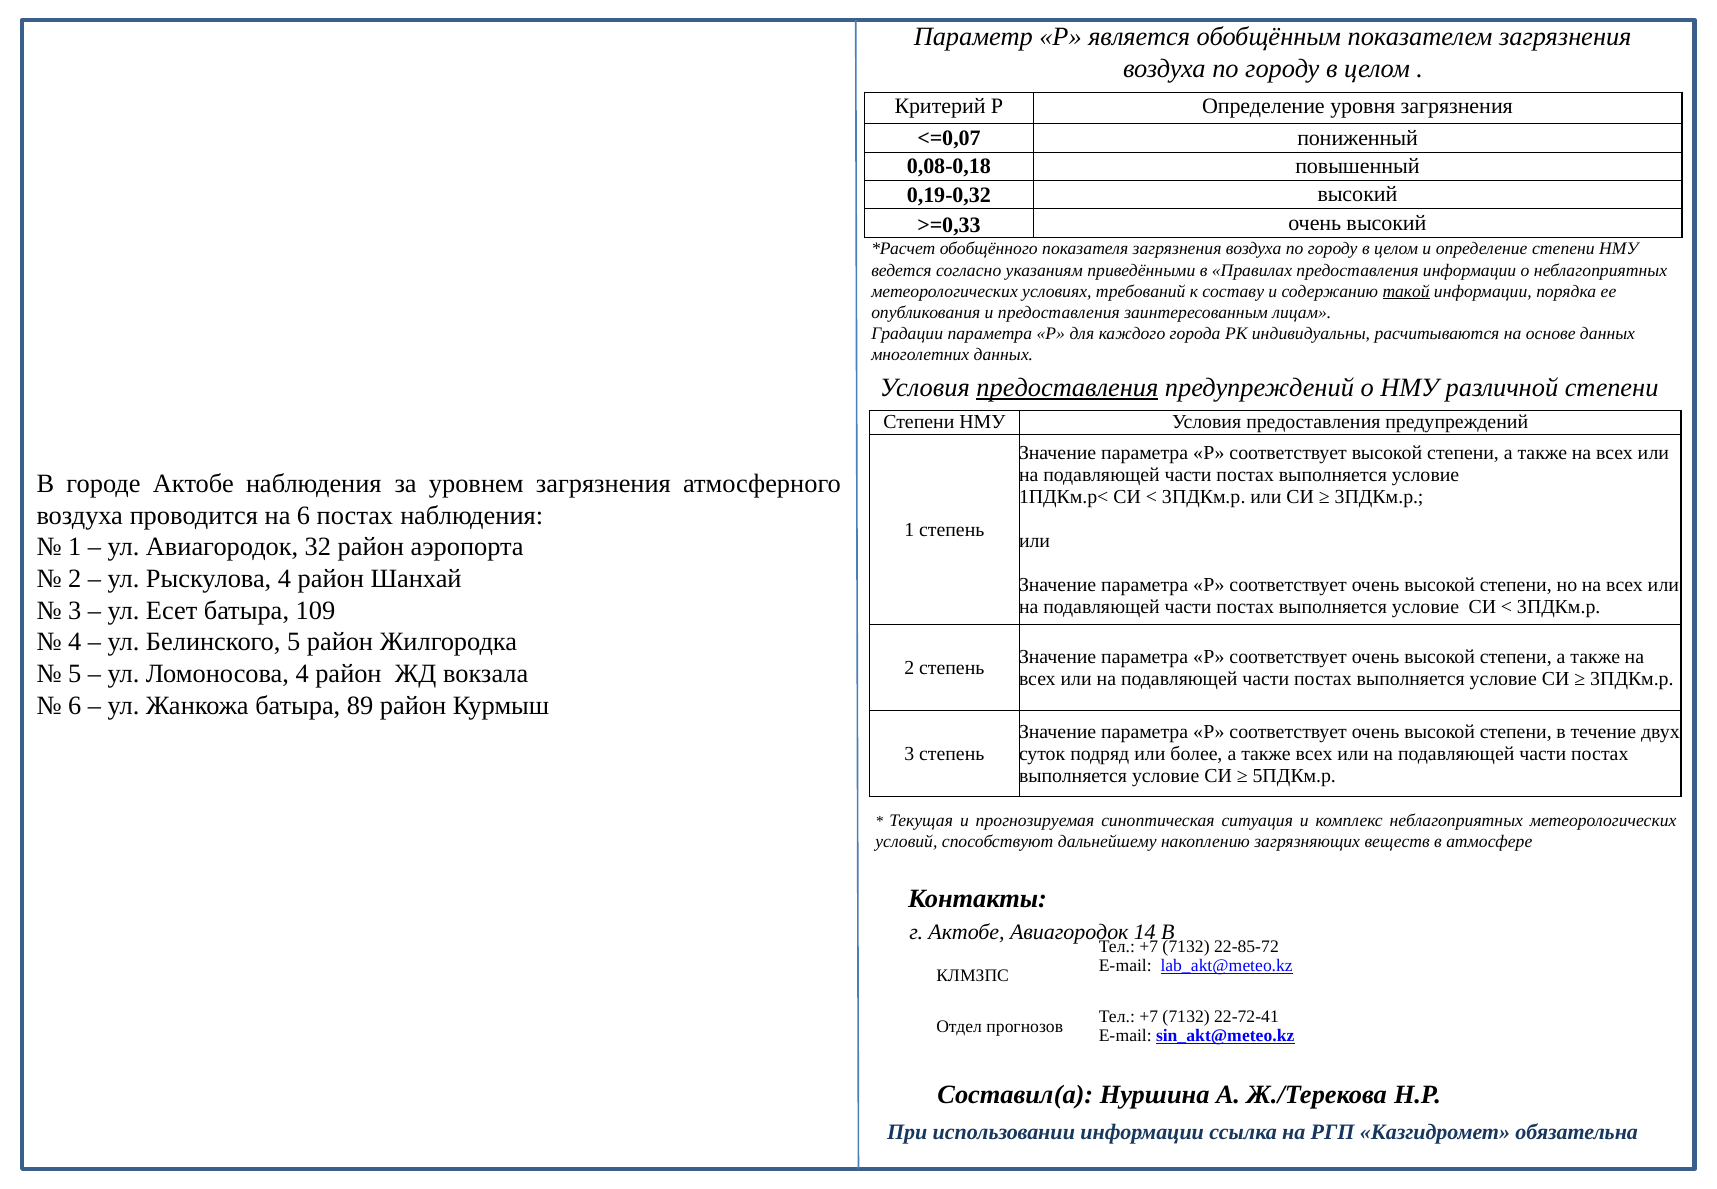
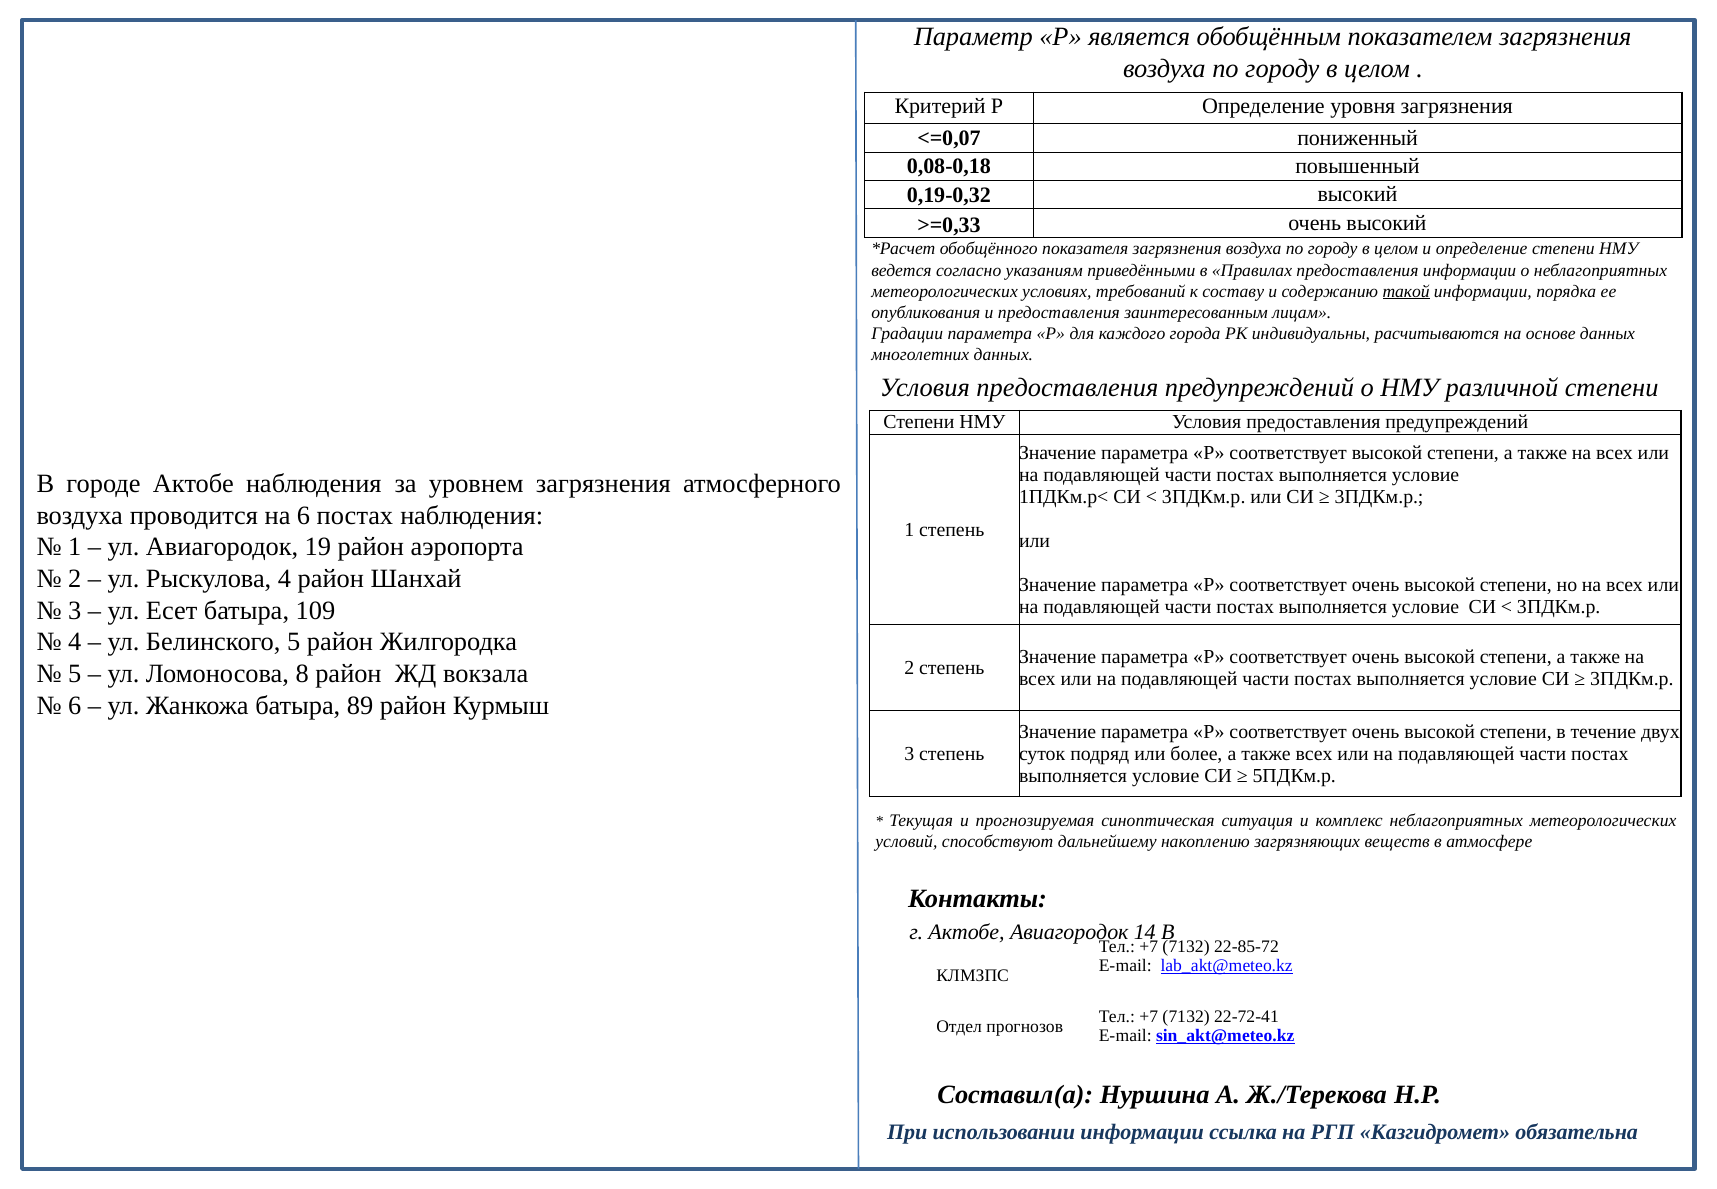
предоставления underline: present -> none (1067, 388)
32: 32 -> 19 (318, 547)
Ломоносова 4: 4 -> 8 (302, 674)
